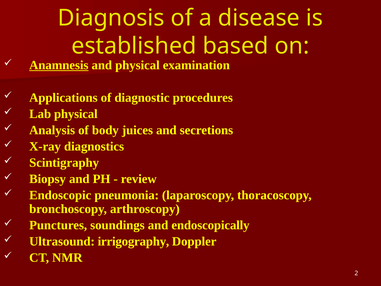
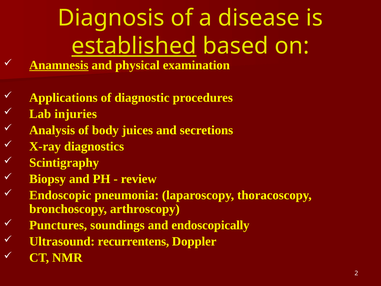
established underline: none -> present (134, 46)
Lab physical: physical -> injuries (76, 114)
irrigography: irrigography -> recurrentens (133, 241)
